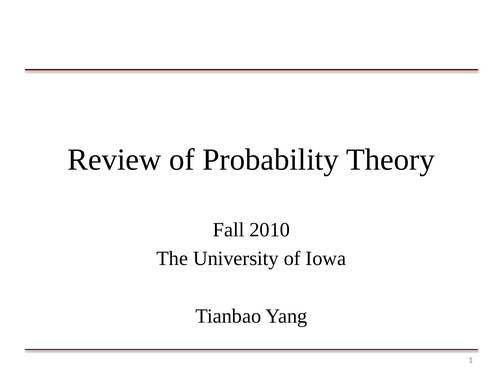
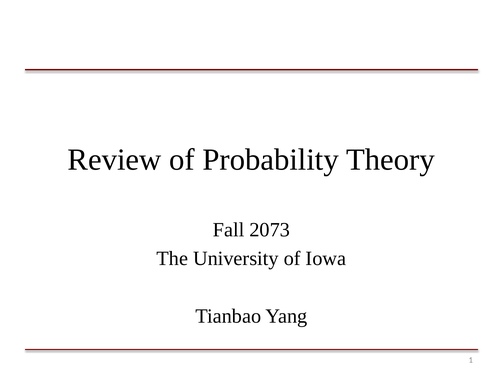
2010: 2010 -> 2073 (270, 230)
